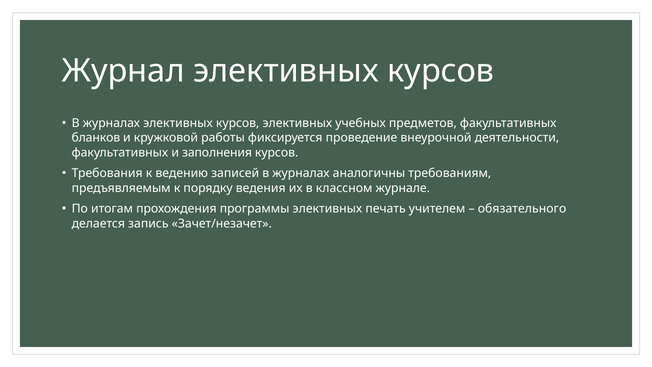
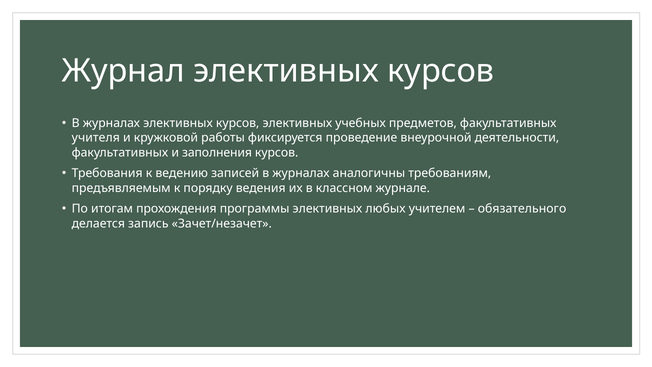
бланков: бланков -> учителя (96, 138)
печать: печать -> любых (385, 209)
